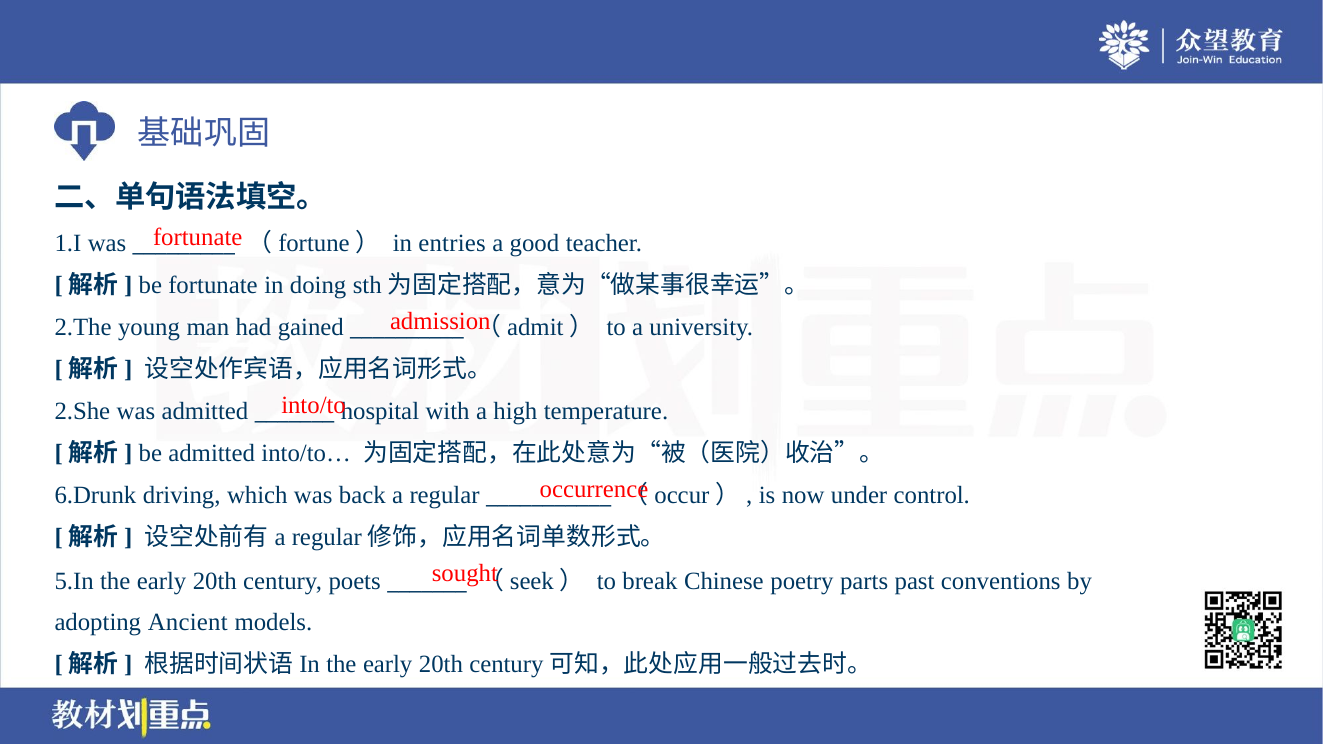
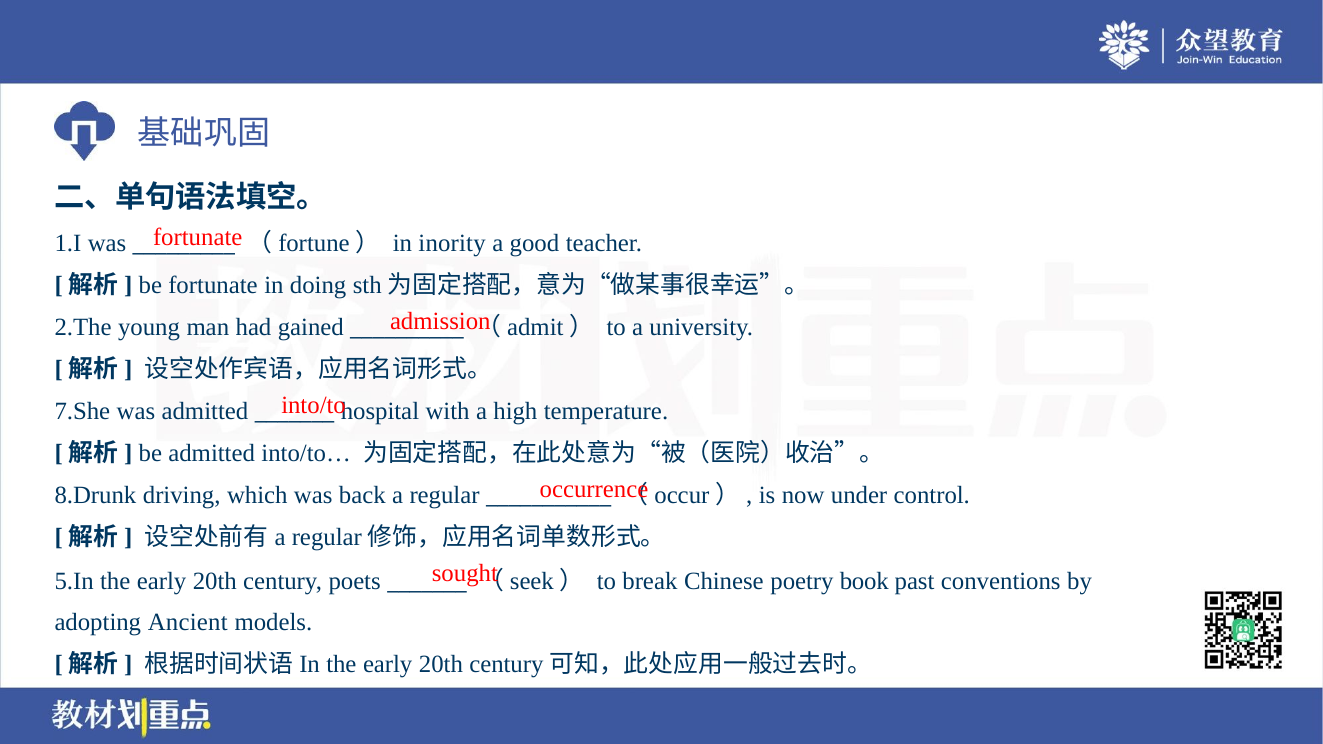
entries: entries -> inority (452, 243)
2.She: 2.She -> 7.She (82, 412)
6.Drunk: 6.Drunk -> 8.Drunk (95, 496)
parts: parts -> book (864, 581)
